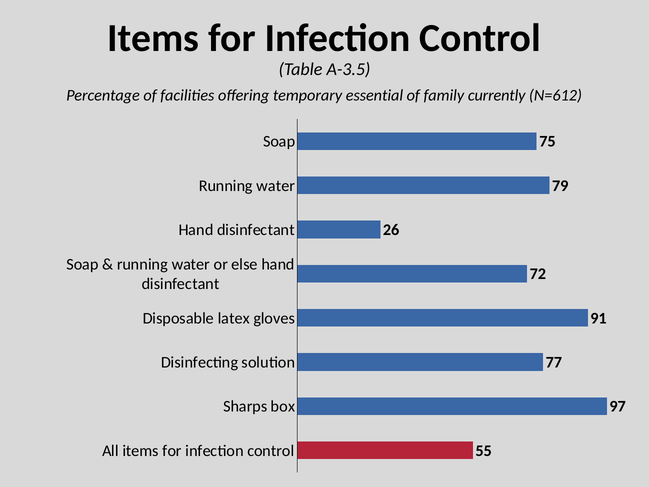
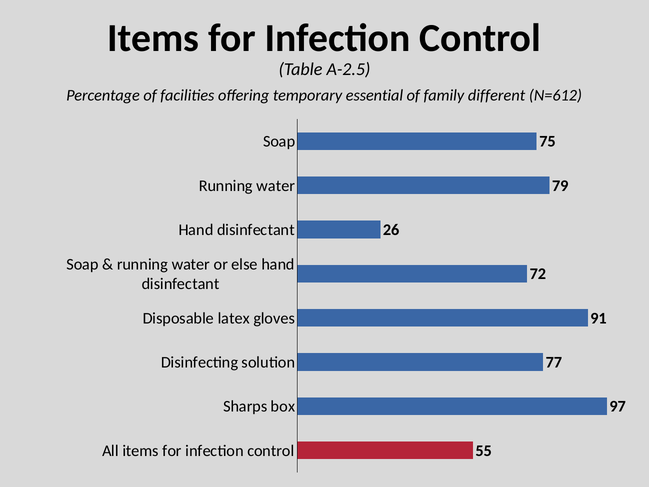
A-3.5: A-3.5 -> A-2.5 (348, 69)
currently: currently -> different (497, 95)
